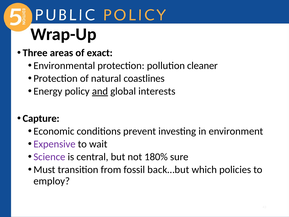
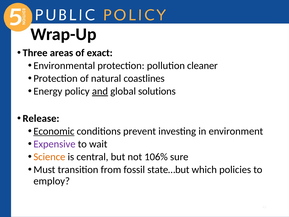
interests: interests -> solutions (157, 91)
Capture: Capture -> Release (41, 118)
Economic underline: none -> present (54, 131)
Science colour: purple -> orange (49, 157)
180%: 180% -> 106% (156, 157)
back…but: back…but -> state…but (168, 170)
